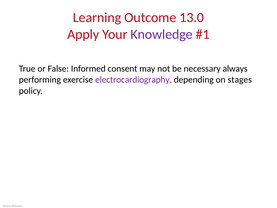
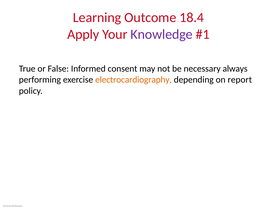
13.0: 13.0 -> 18.4 (192, 18)
electrocardiography colour: purple -> orange (133, 80)
stages: stages -> report (240, 80)
